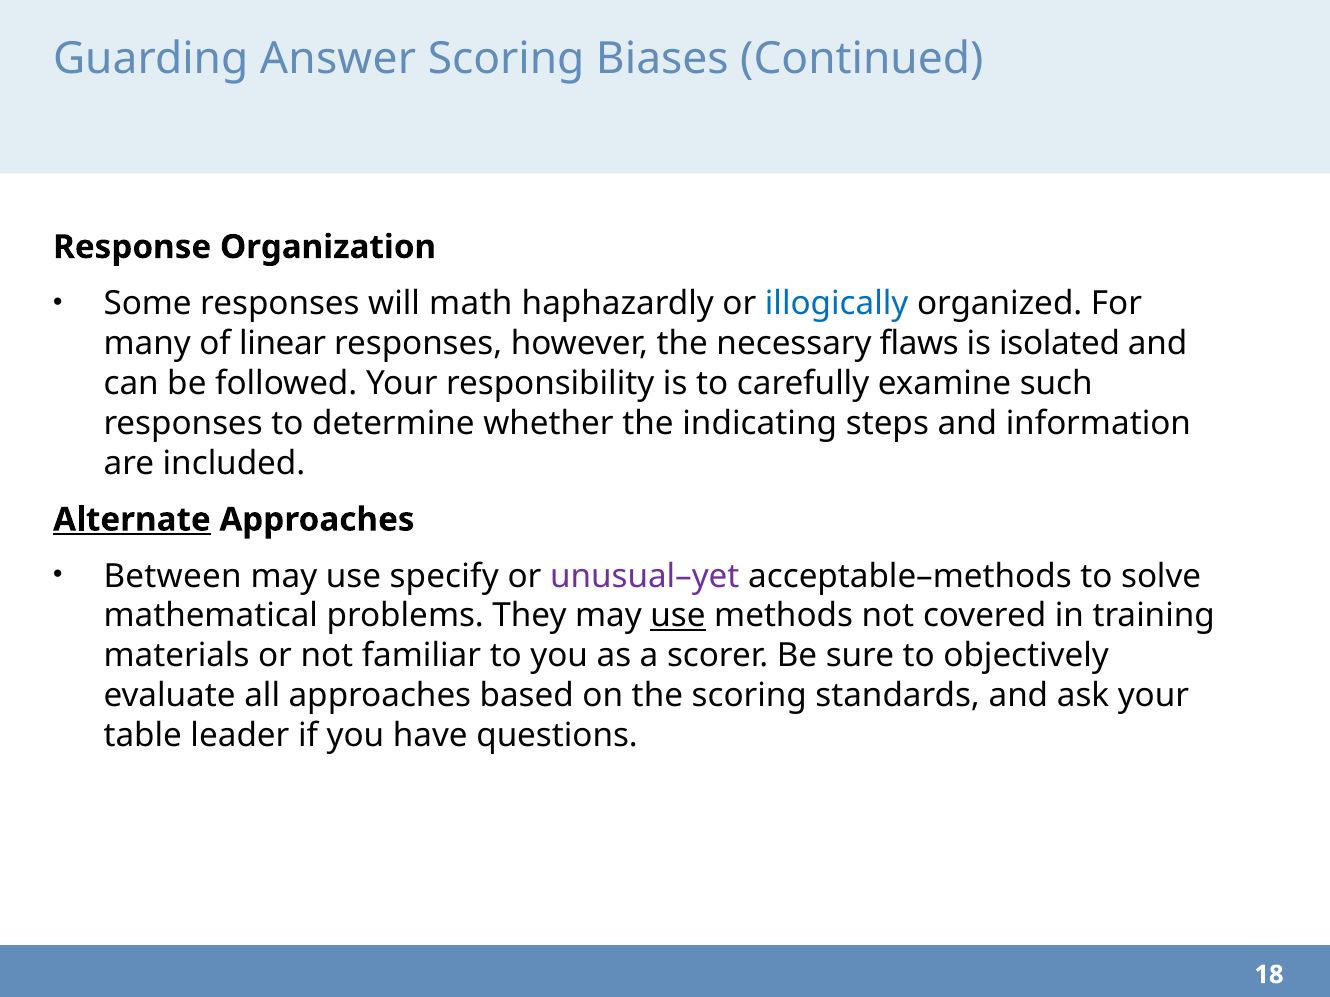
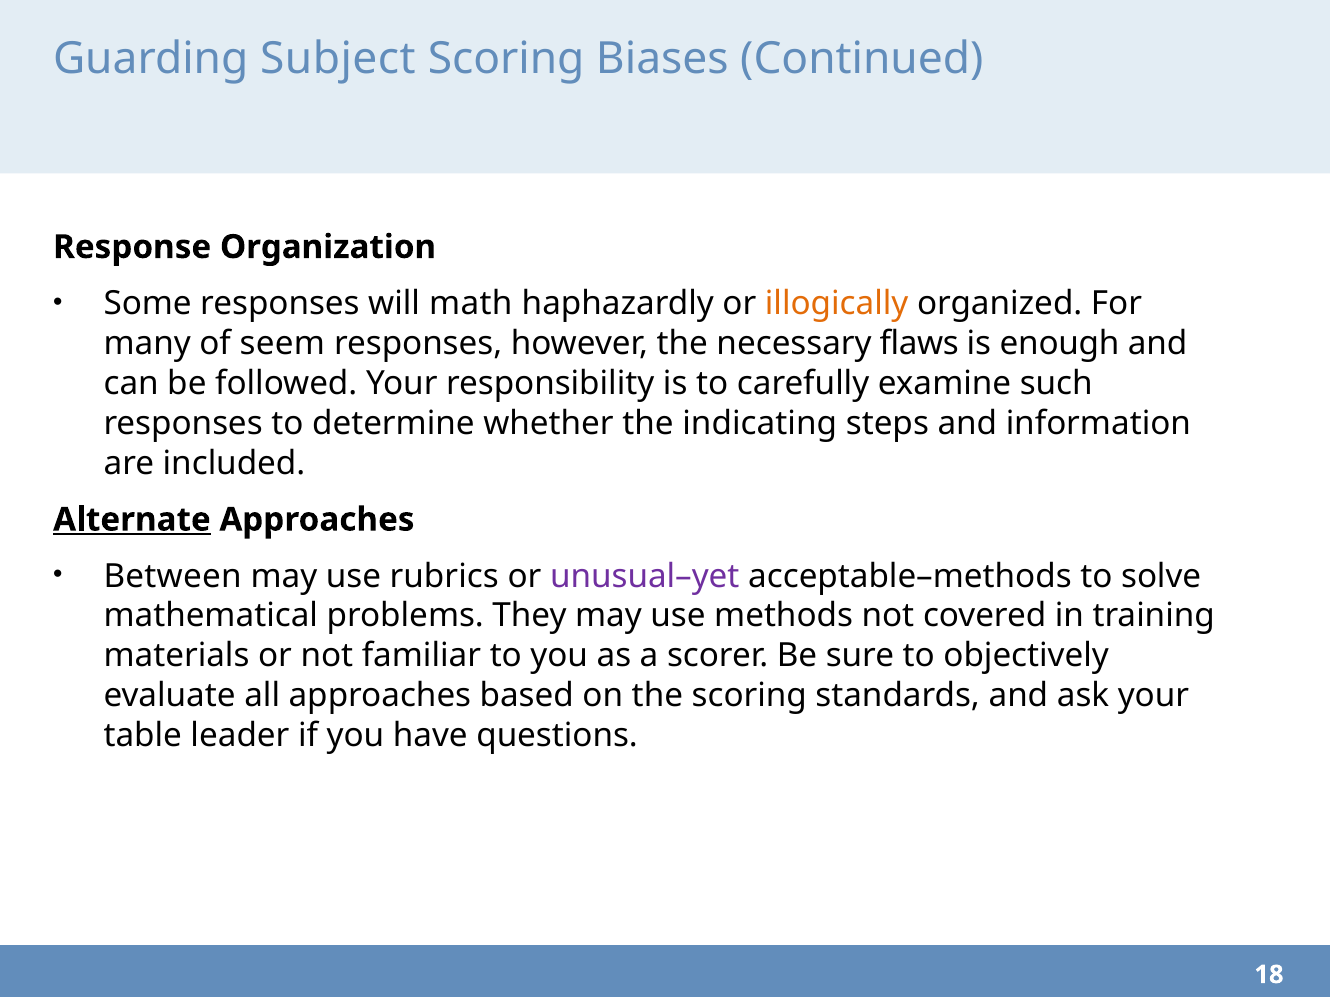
Answer: Answer -> Subject (338, 58)
illogically colour: blue -> orange (837, 304)
linear: linear -> seem (282, 344)
isolated: isolated -> enough (1060, 344)
specify: specify -> rubrics (444, 576)
use underline: present -> none (678, 616)
